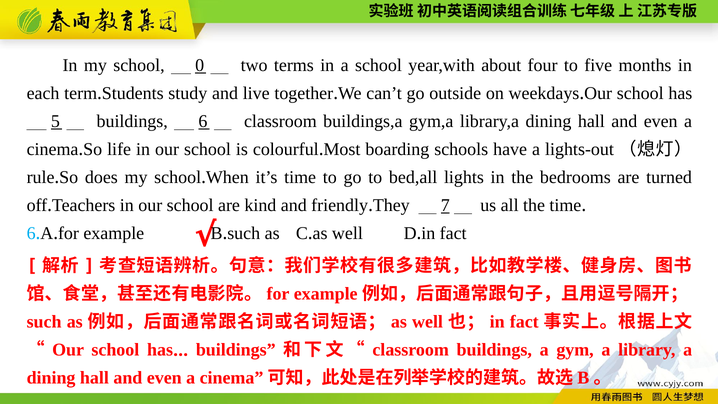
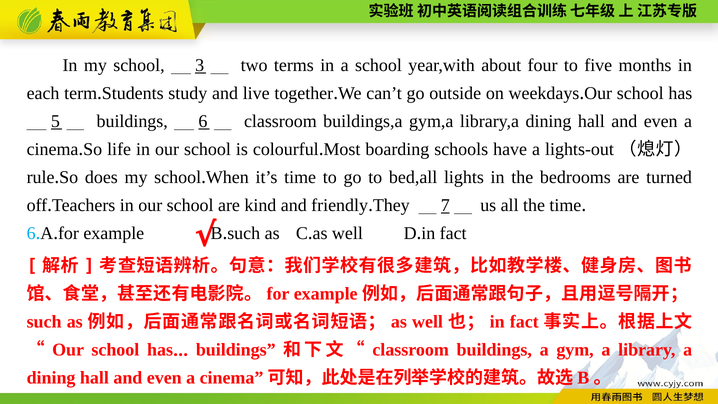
0: 0 -> 3 (200, 65)
